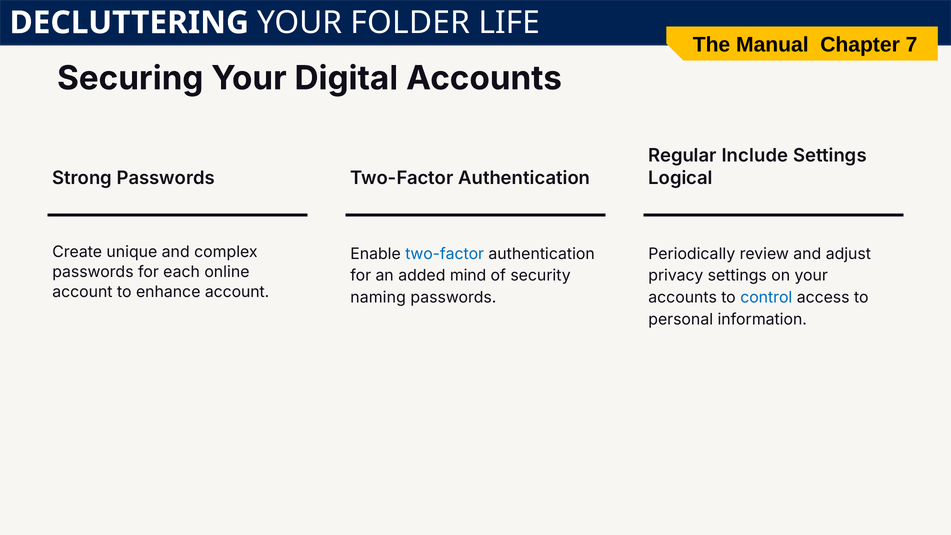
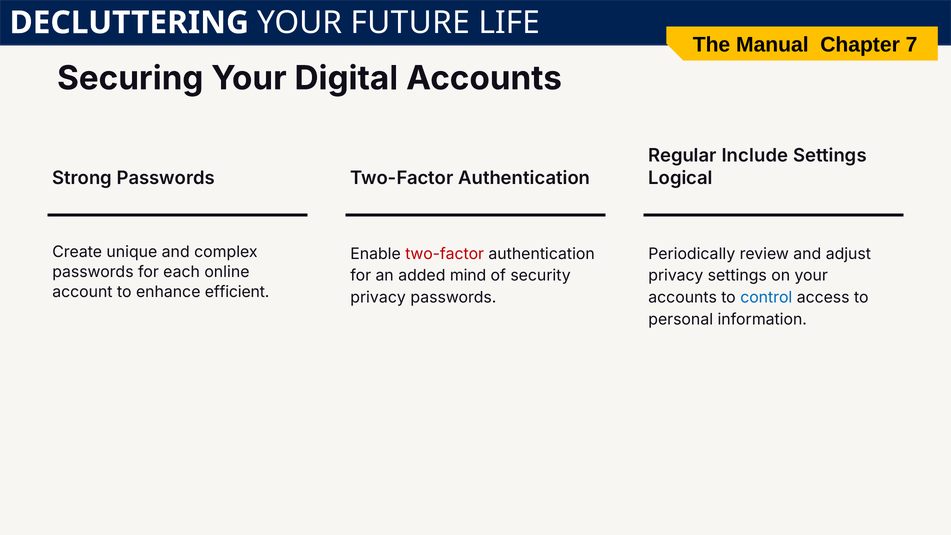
FOLDER: FOLDER -> FUTURE (410, 23)
two-factor colour: blue -> red (445, 254)
enhance account: account -> efficient (237, 292)
naming: naming -> privacy (378, 298)
